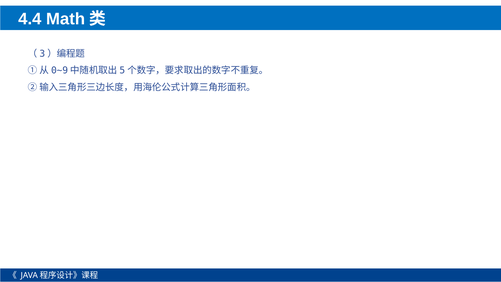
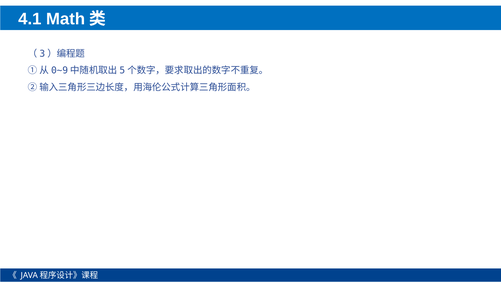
4.4: 4.4 -> 4.1 (30, 19)
